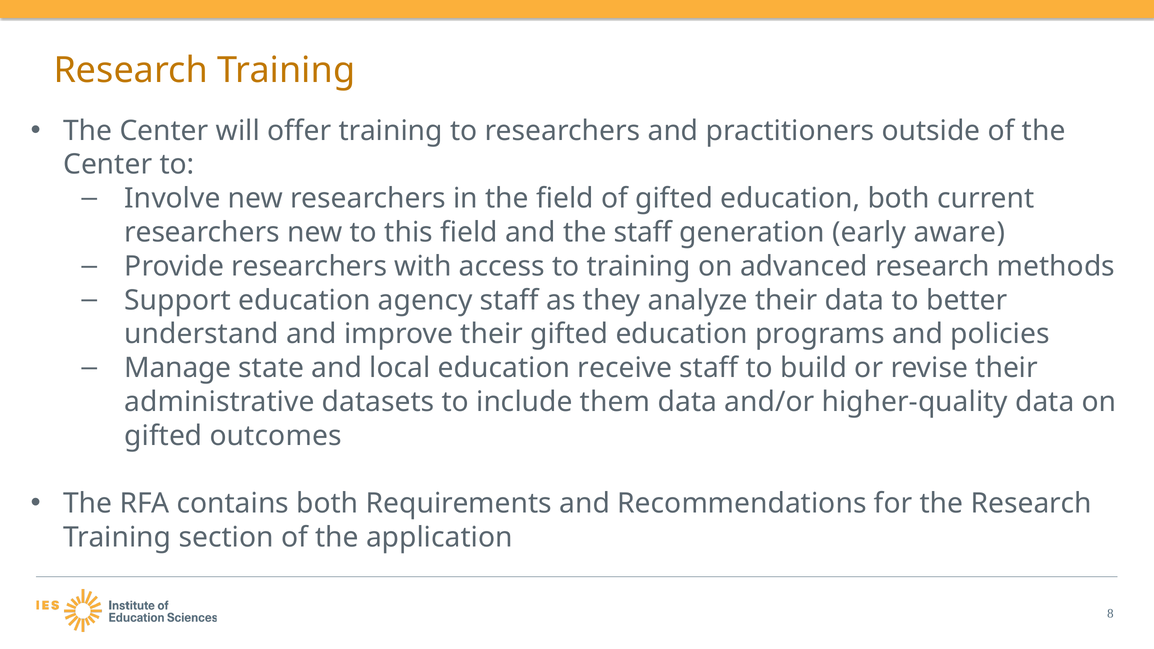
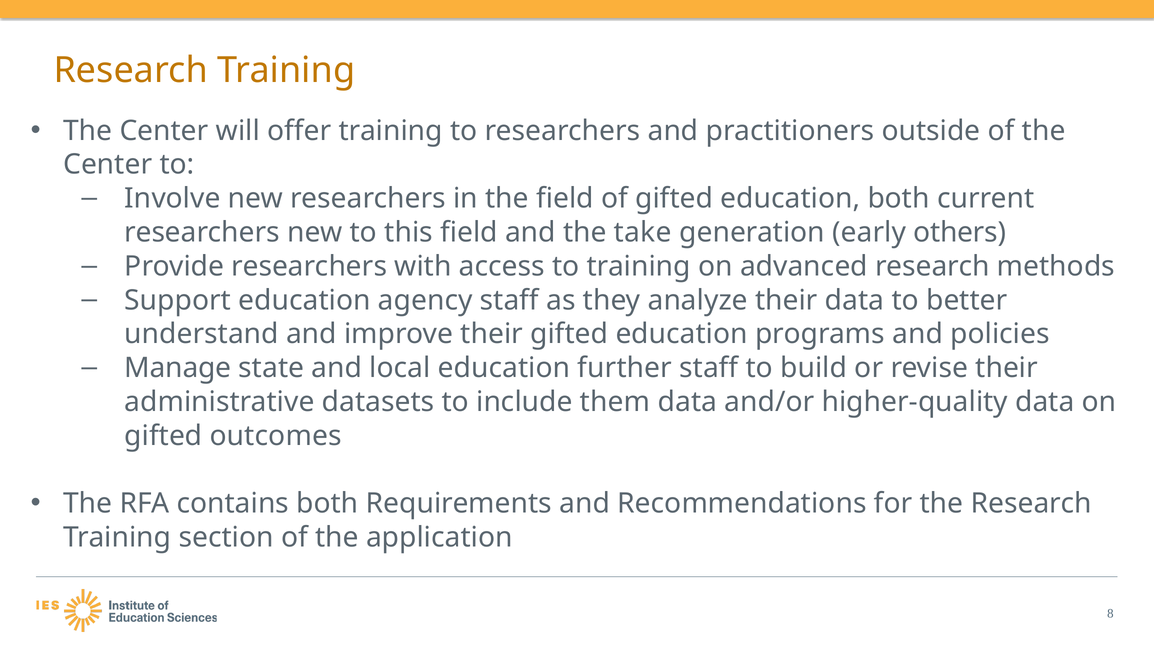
the staff: staff -> take (643, 232)
aware: aware -> others (960, 232)
receive: receive -> further (625, 368)
